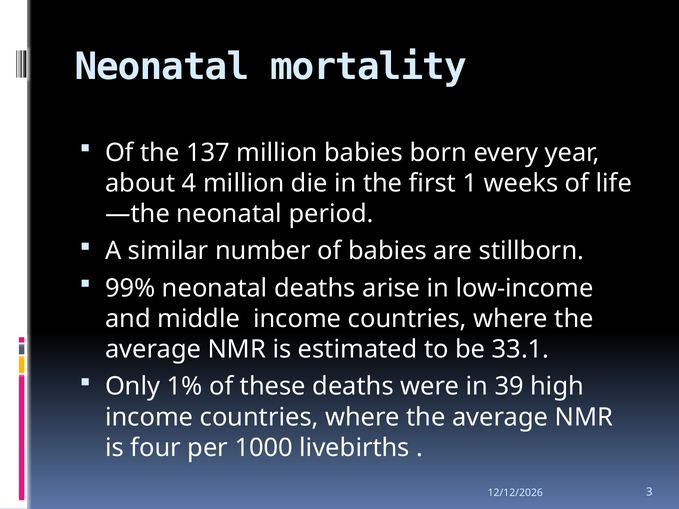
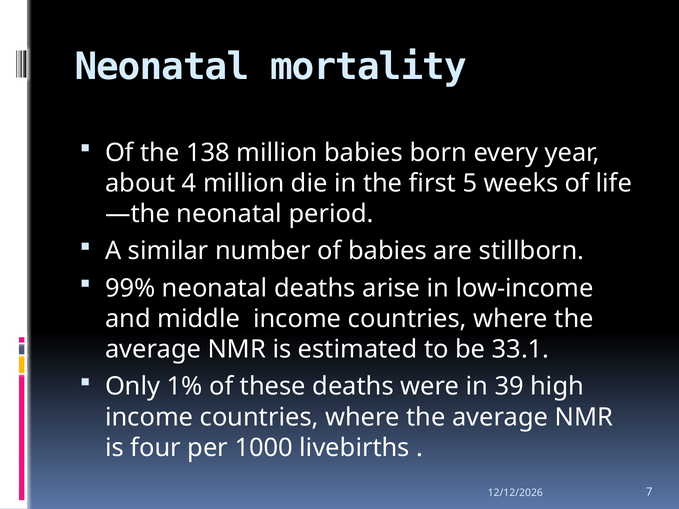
137: 137 -> 138 (208, 153)
1: 1 -> 5 (470, 183)
3: 3 -> 7 (649, 492)
